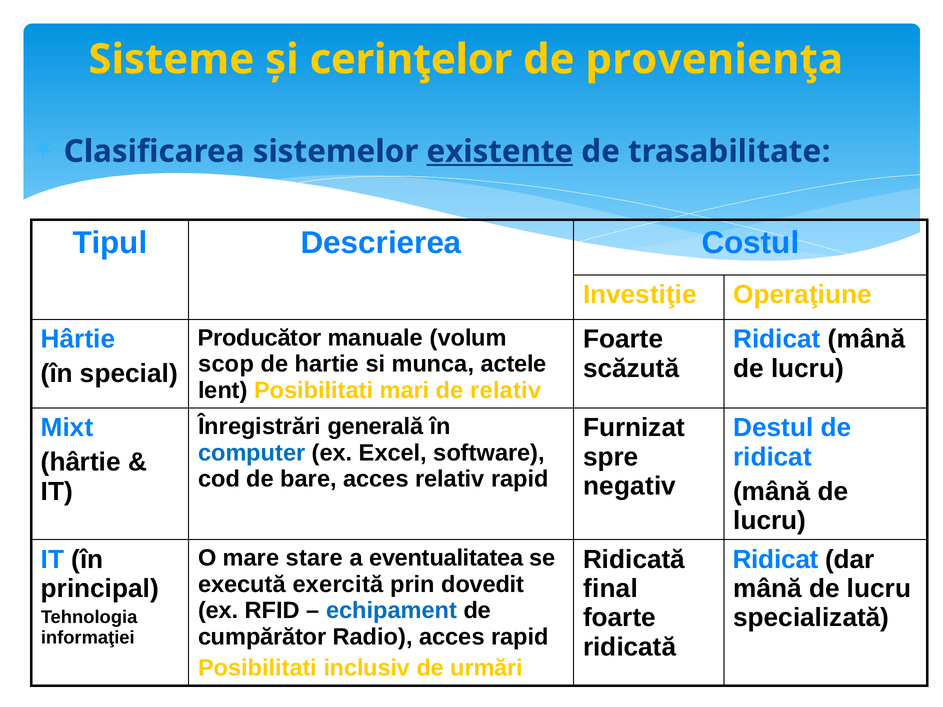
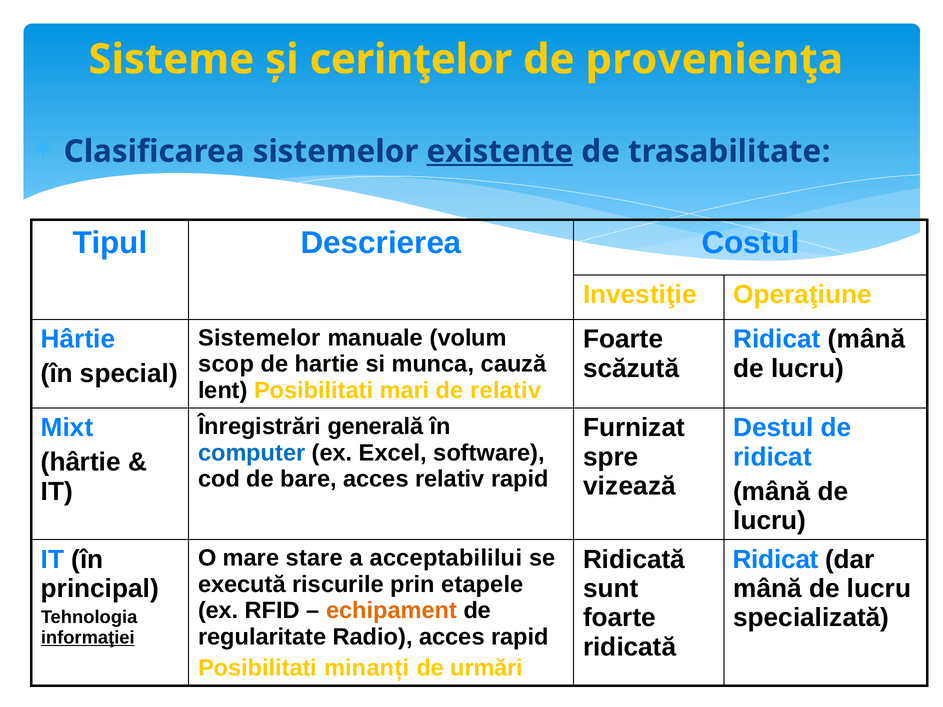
Producător: Producător -> Sistemelor (259, 338)
actele: actele -> cauză (514, 364)
negativ: negativ -> vizează (630, 486)
eventualitatea: eventualitatea -> acceptabililui (446, 558)
exercită: exercită -> riscurile (338, 584)
dovedit: dovedit -> etapele (482, 584)
final: final -> sunt (611, 589)
echipament colour: blue -> orange (392, 611)
cumpărător: cumpărător -> regularitate (262, 637)
informaţiei underline: none -> present (88, 638)
inclusiv: inclusiv -> minanți (367, 668)
